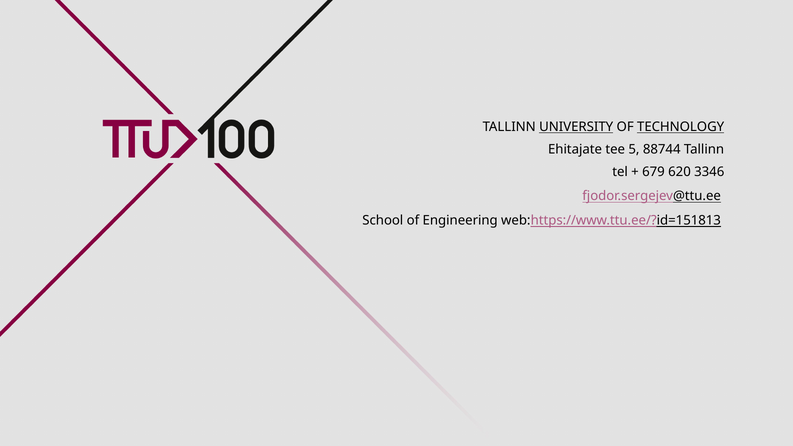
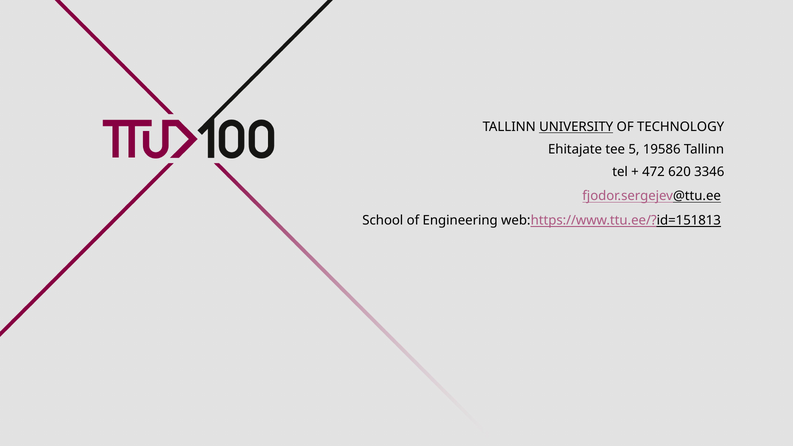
TECHNOLOGY underline: present -> none (681, 127)
88744: 88744 -> 19586 (662, 150)
679: 679 -> 472 (653, 172)
